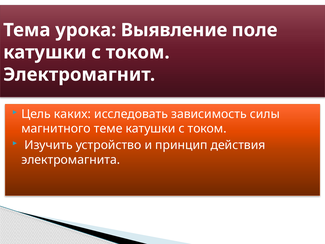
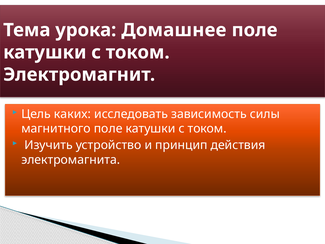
Выявление: Выявление -> Домашнее (174, 30)
магнитного теме: теме -> поле (108, 129)
